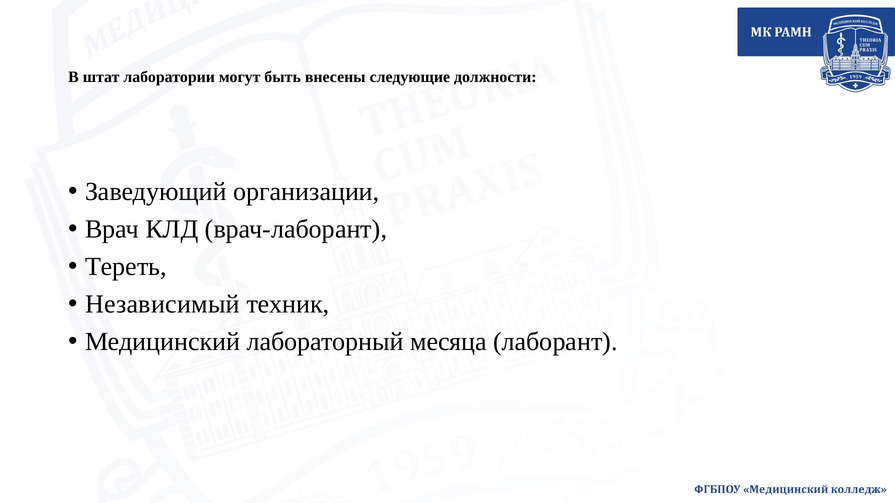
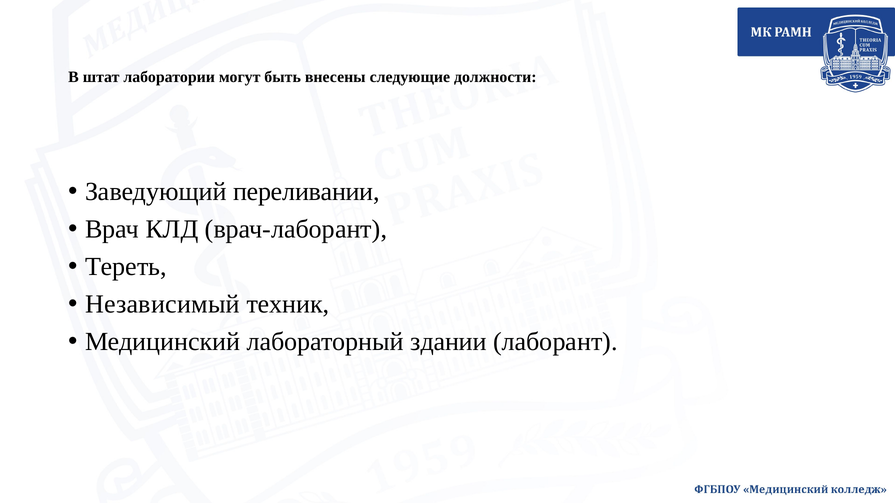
организации: организации -> переливании (306, 192)
месяца: месяца -> здании (448, 342)
